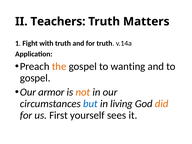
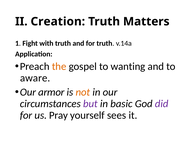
Teachers: Teachers -> Creation (58, 22)
gospel: gospel -> aware (35, 78)
but colour: blue -> purple (90, 104)
living: living -> basic (121, 104)
did colour: orange -> purple (162, 104)
First: First -> Pray (59, 115)
